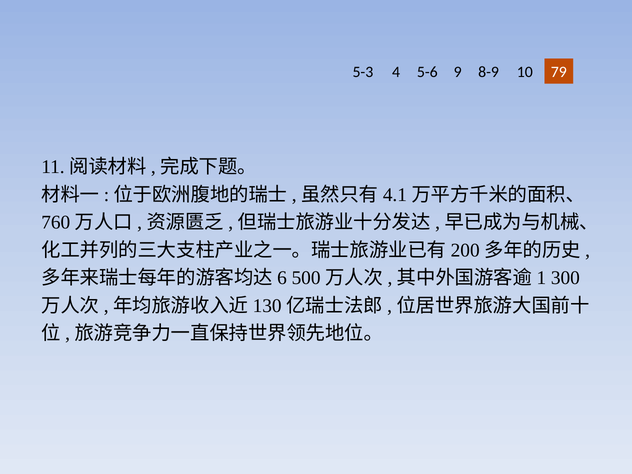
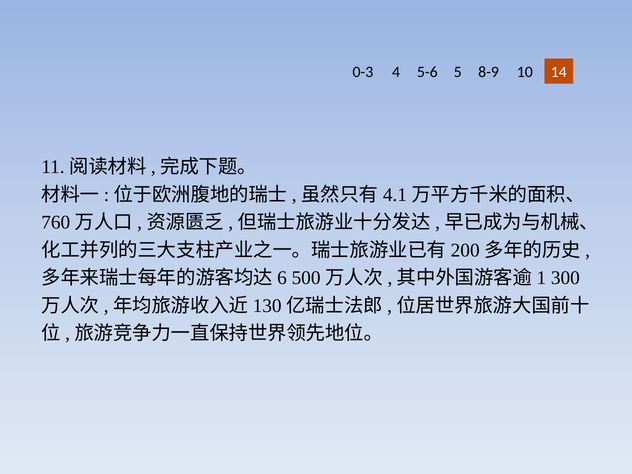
5-3: 5-3 -> 0-3 (363, 72)
9: 9 -> 5 (458, 72)
79: 79 -> 14 (559, 72)
